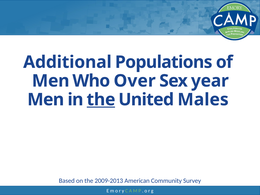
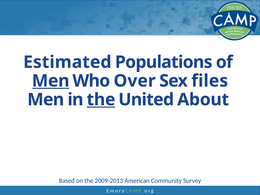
Additional: Additional -> Estimated (67, 62)
Men underline: none -> present (51, 81)
year: year -> files (210, 81)
Males: Males -> About (203, 100)
